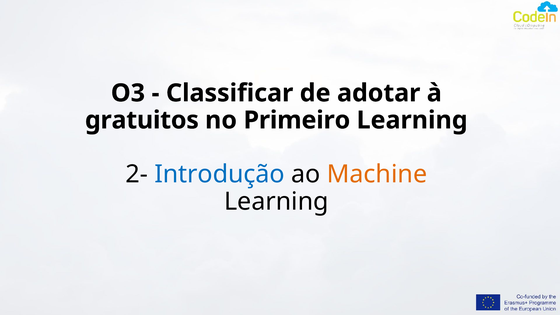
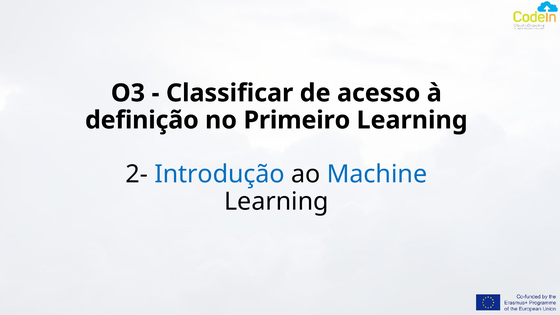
adotar: adotar -> acesso (379, 93)
gratuitos: gratuitos -> definição (142, 120)
Machine colour: orange -> blue (377, 174)
